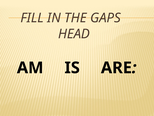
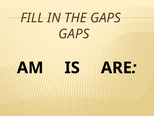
HEAD: HEAD -> GAPS (74, 34)
